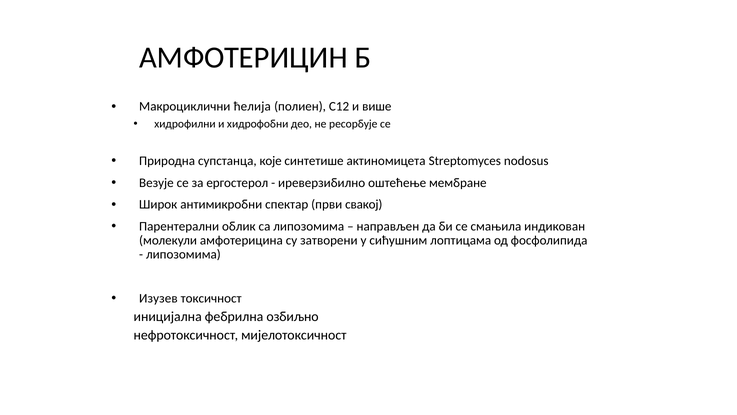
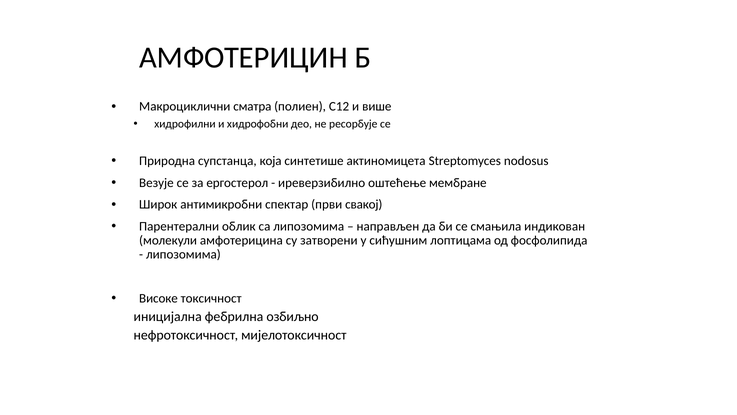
ћелија: ћелија -> сматра (252, 106)
које: које -> која (271, 161)
Изузев: Изузев -> Високе (158, 298)
